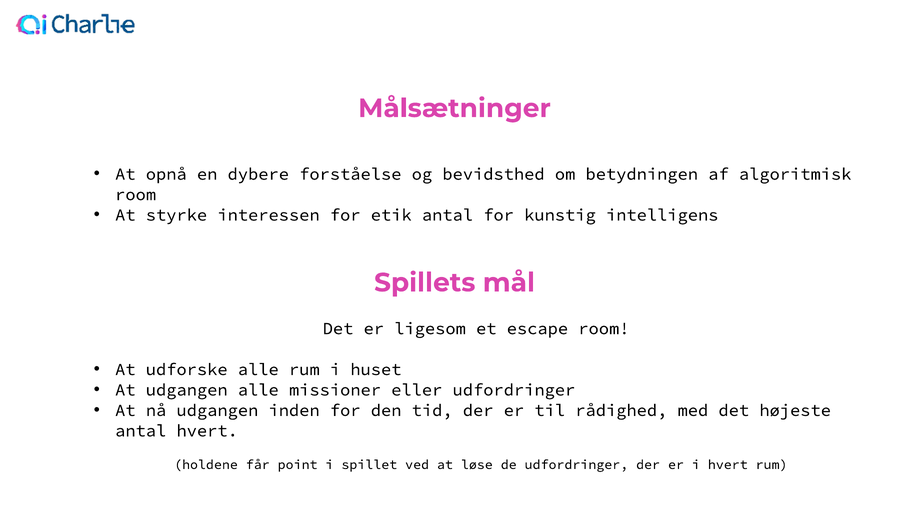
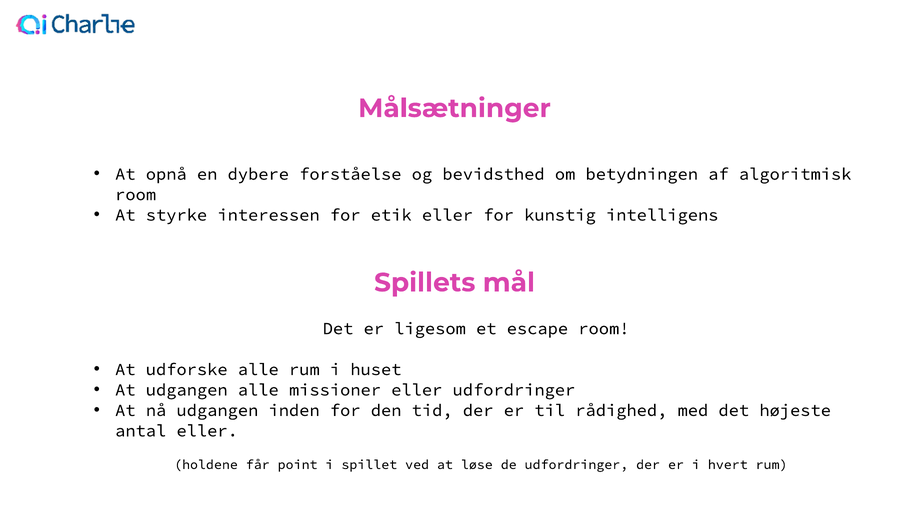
etik antal: antal -> eller (447, 215)
antal hvert: hvert -> eller (207, 431)
